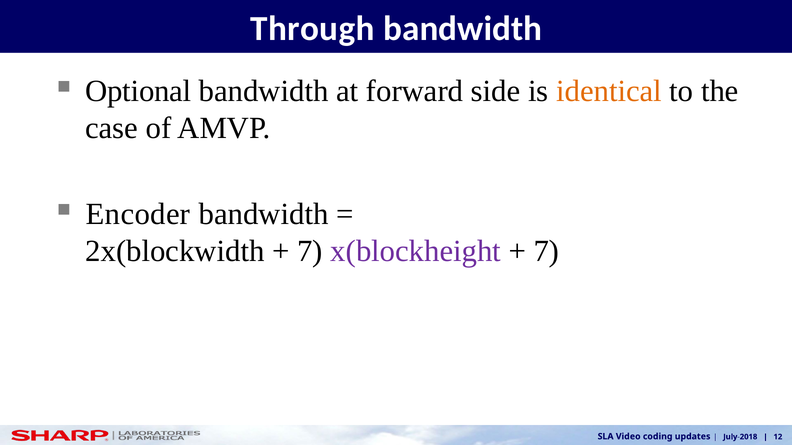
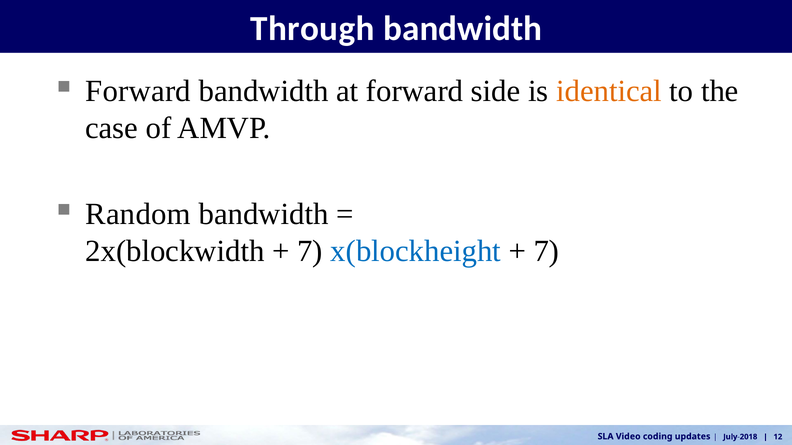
Optional: Optional -> Forward (138, 91)
Encoder: Encoder -> Random (138, 214)
x(blockheight colour: purple -> blue (416, 251)
